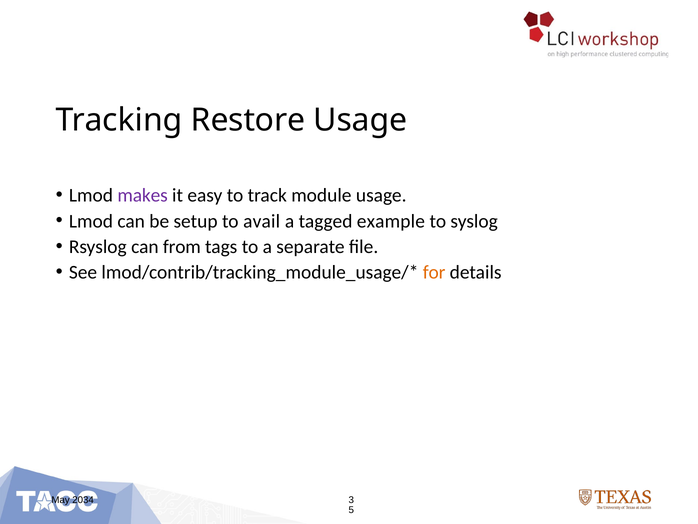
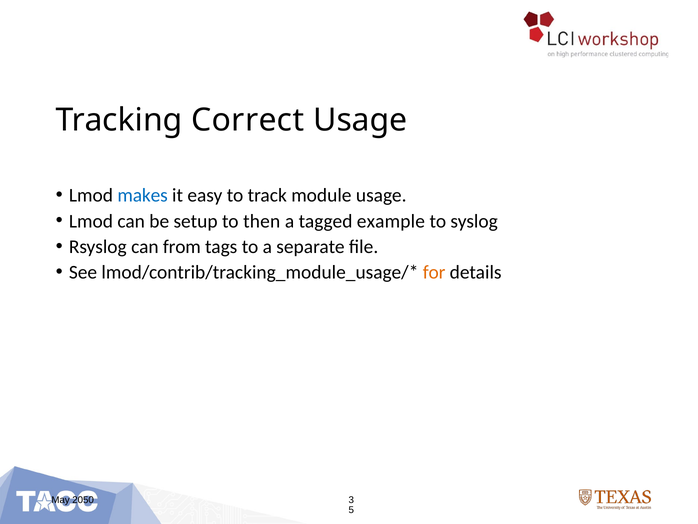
Restore: Restore -> Correct (248, 120)
makes colour: purple -> blue (143, 195)
avail: avail -> then (262, 221)
2034: 2034 -> 2050 (83, 500)
